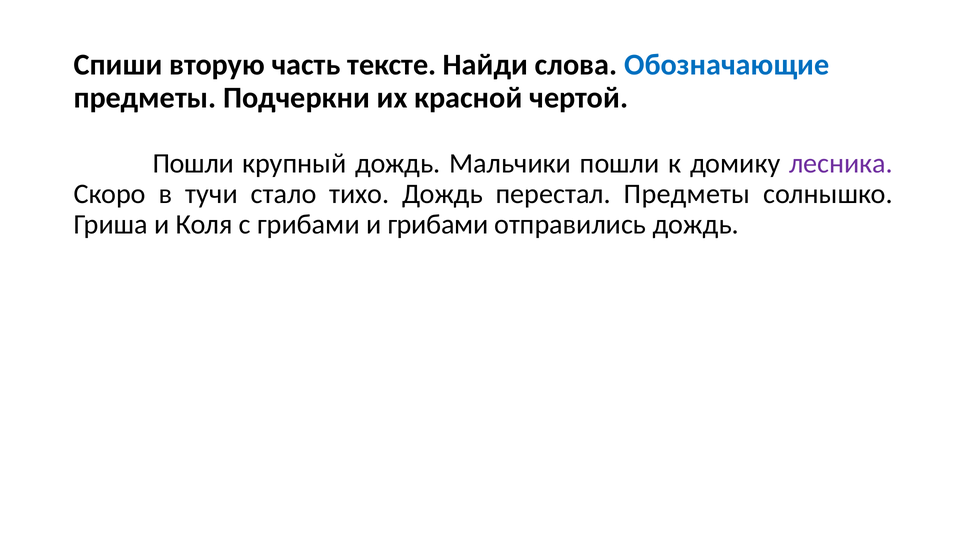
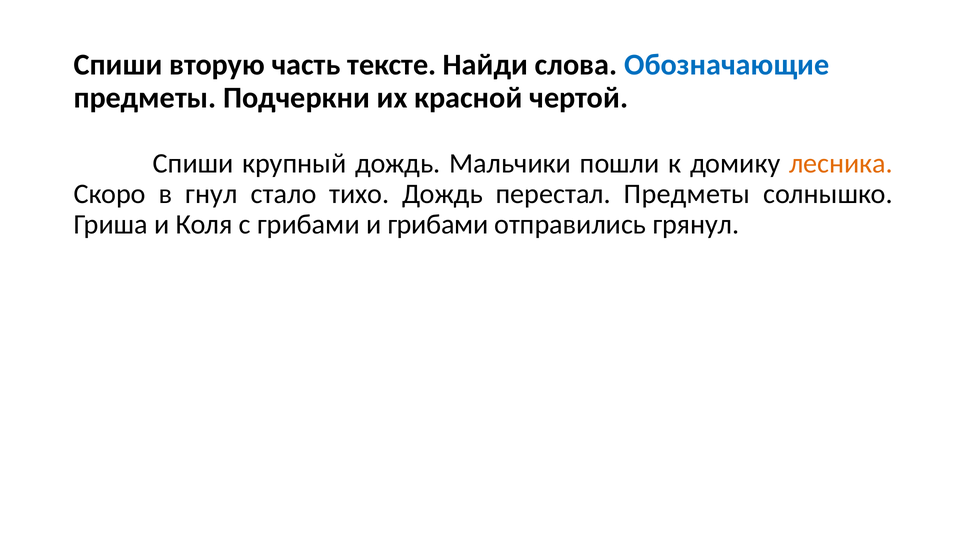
Пошли: Пошли -> Спиши (193, 163)
лесника colour: purple -> orange (841, 163)
тучи: тучи -> гнул (211, 194)
отправились дождь: дождь -> грянул (696, 224)
